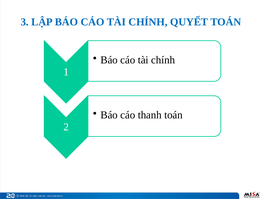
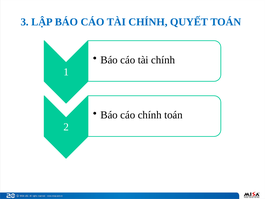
cáo thanh: thanh -> chính (150, 115)
